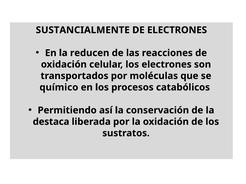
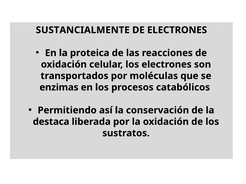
reducen: reducen -> proteica (90, 53)
químico: químico -> enzimas (59, 88)
